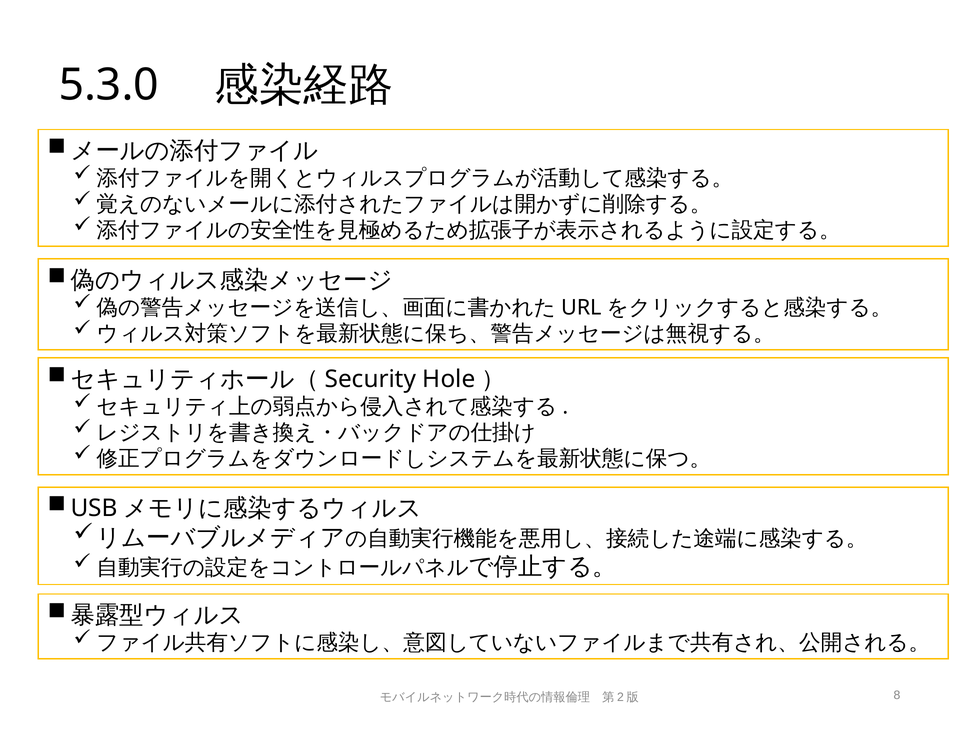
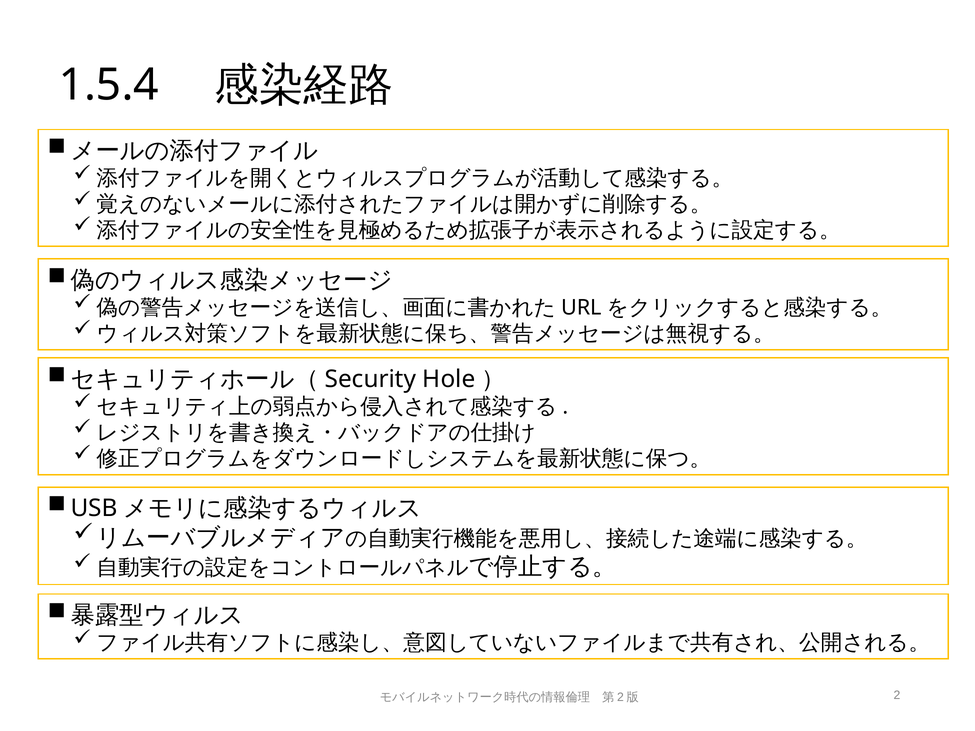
5.3.0: 5.3.0 -> 1.5.4 (109, 85)
8: 8 -> 2 (897, 696)
